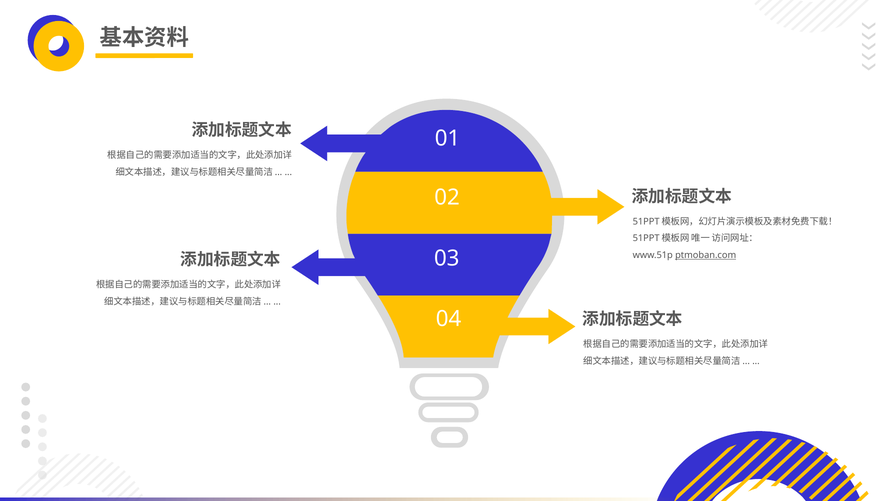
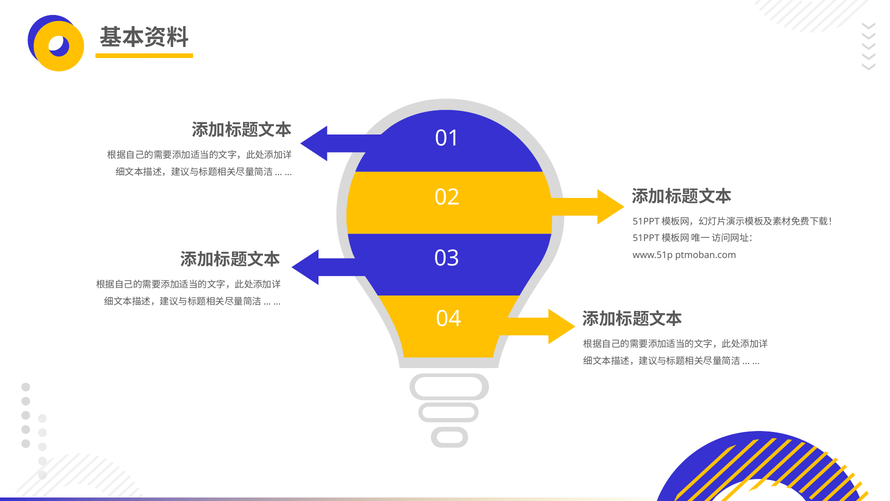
ptmoban.com underline: present -> none (706, 255)
